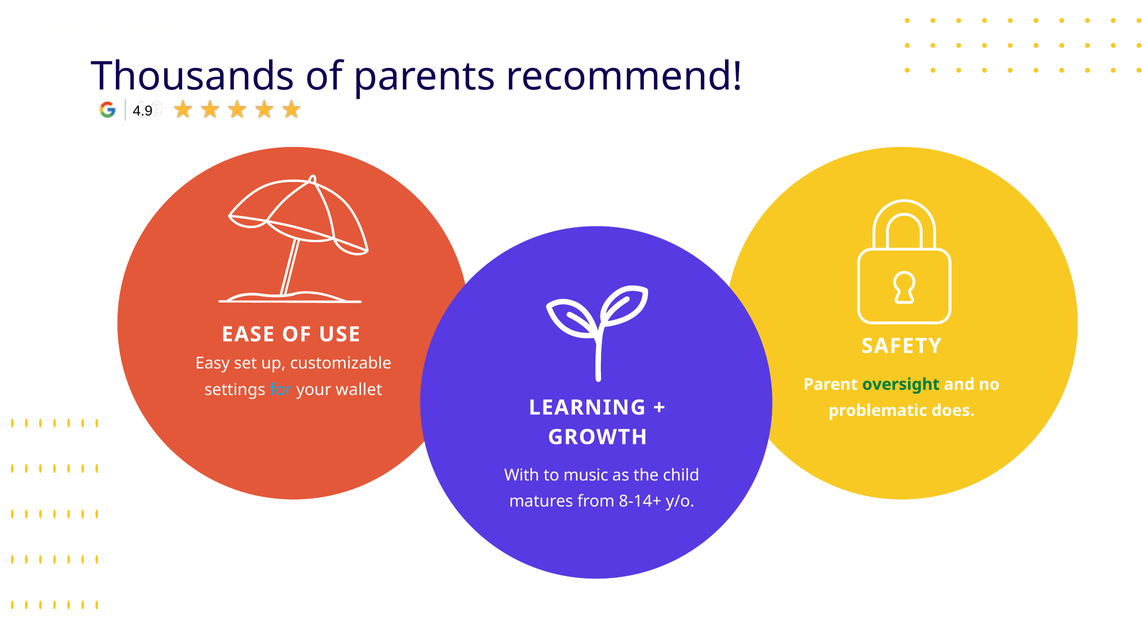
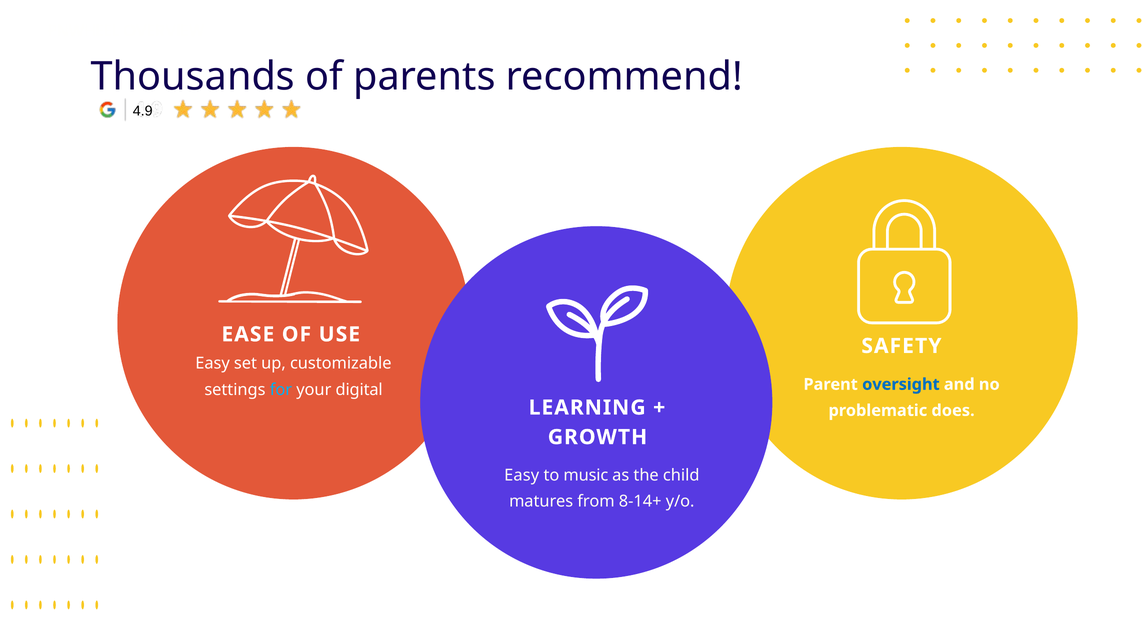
oversight colour: green -> blue (901, 384)
wallet: wallet -> digital (359, 389)
With: With -> Easy (522, 475)
